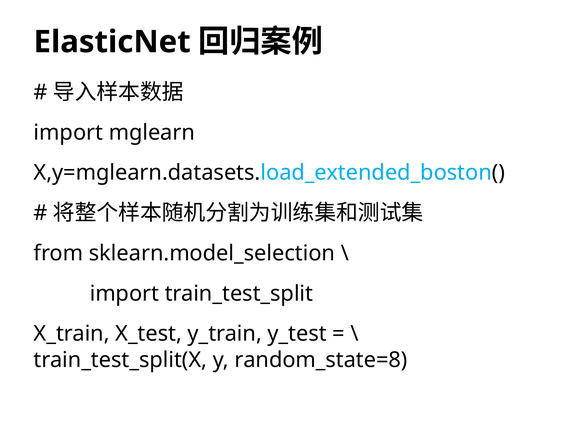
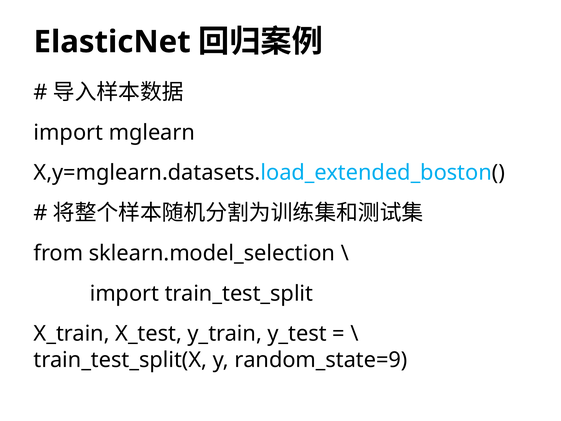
random_state=8: random_state=8 -> random_state=9 (321, 360)
